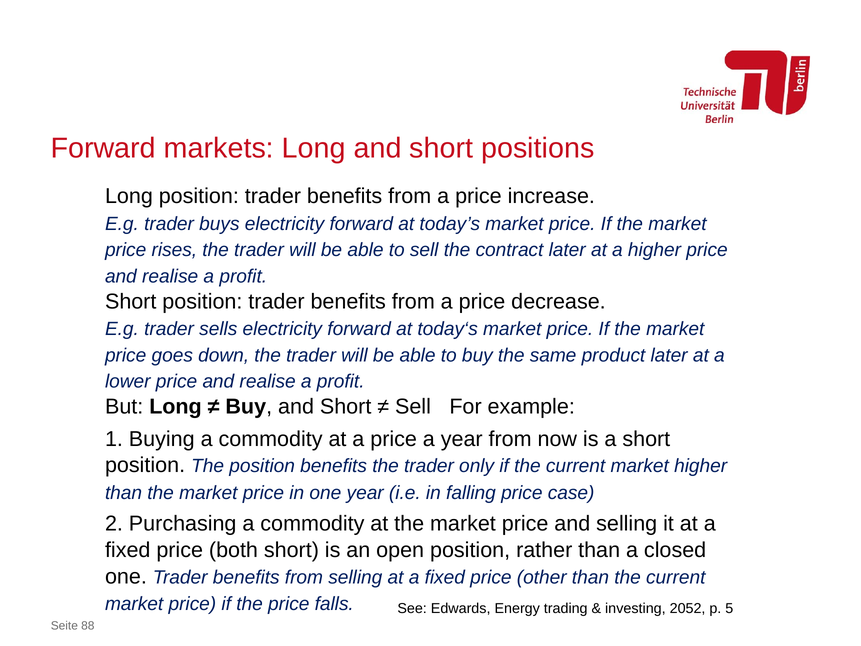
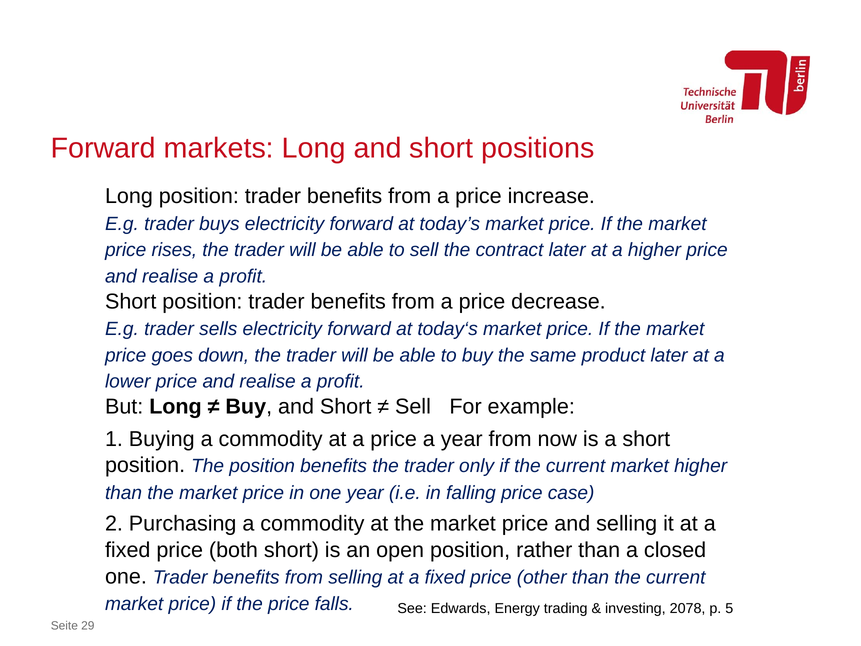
2052: 2052 -> 2078 (688, 608)
88: 88 -> 29 (88, 626)
